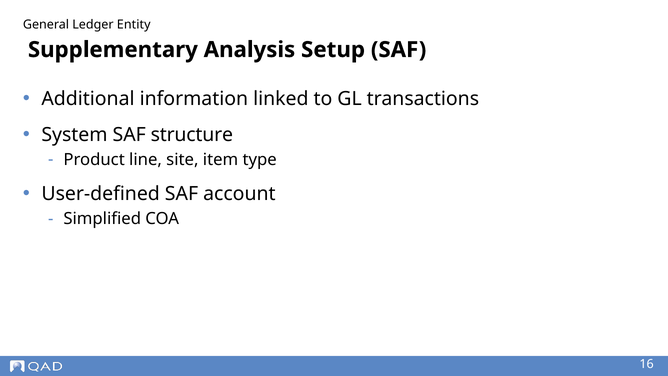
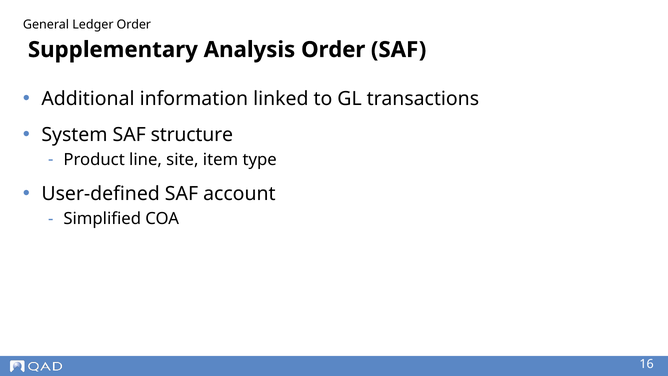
Ledger Entity: Entity -> Order (134, 25)
Analysis Setup: Setup -> Order (333, 50)
